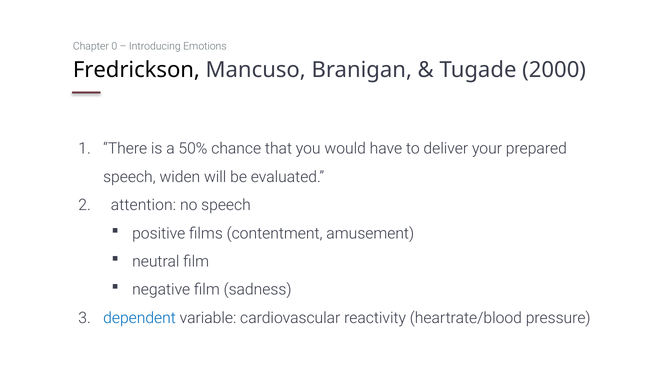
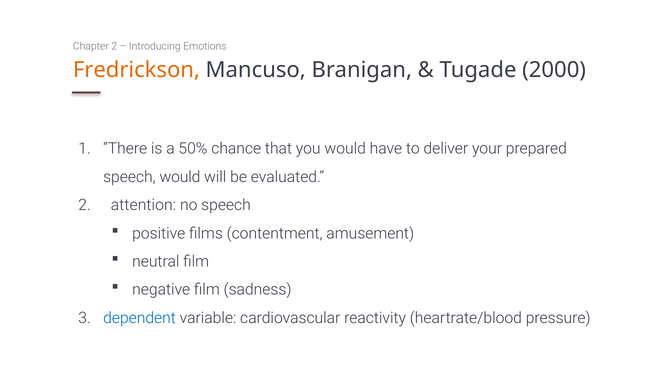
Chapter 0: 0 -> 2 (114, 46)
Fredrickson colour: black -> orange (136, 70)
speech widen: widen -> would (180, 177)
